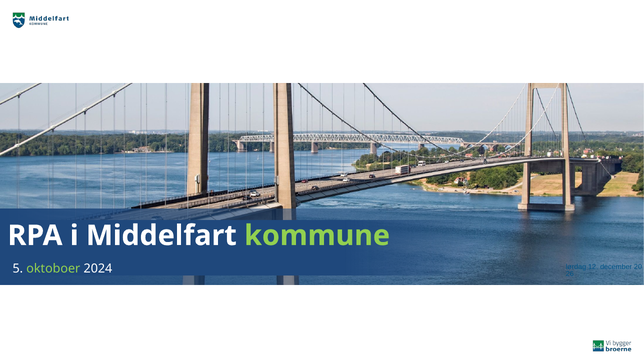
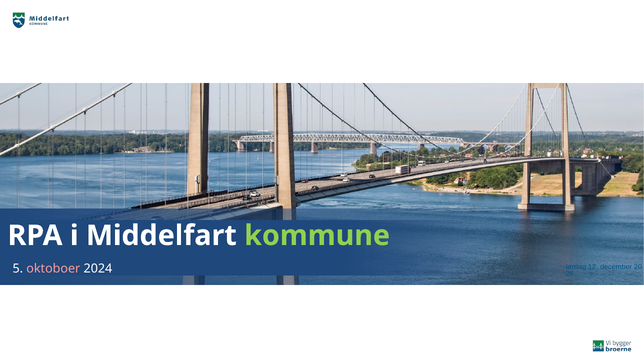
oktoboer colour: light green -> pink (53, 269)
